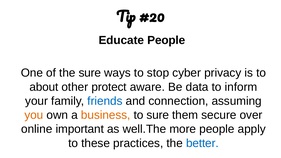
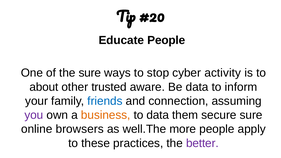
privacy: privacy -> activity (223, 73)
protect: protect -> trusted (109, 87)
you colour: orange -> purple (34, 115)
to sure: sure -> data (158, 115)
secure over: over -> sure (251, 115)
important: important -> browsers (80, 129)
better colour: blue -> purple (202, 143)
